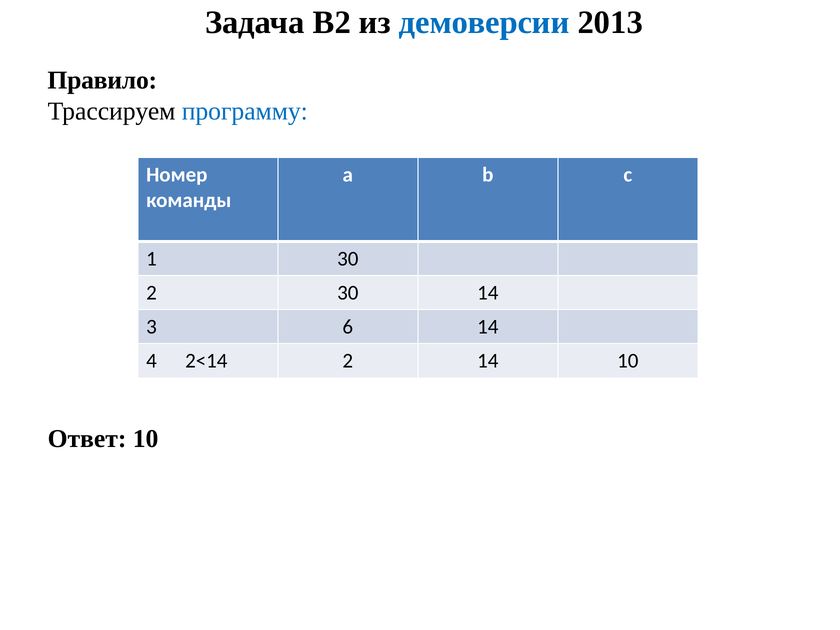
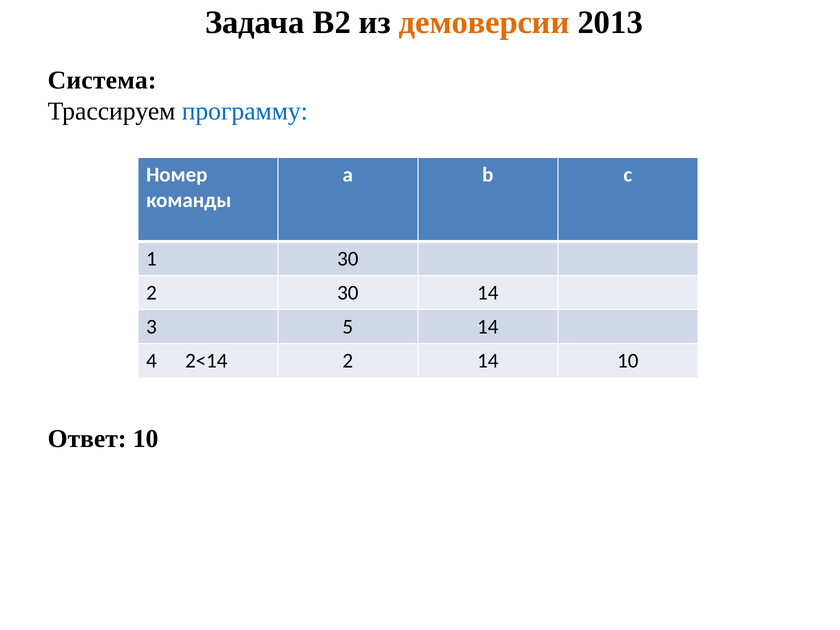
демоверсии colour: blue -> orange (484, 22)
Правило: Правило -> Система (102, 80)
6: 6 -> 5 (348, 327)
